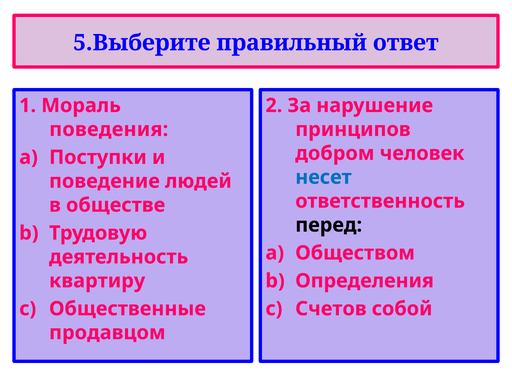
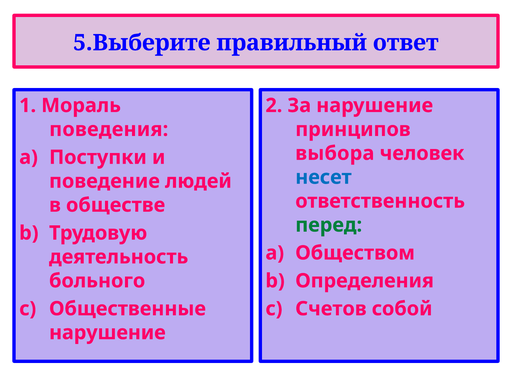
добром: добром -> выбора (335, 153)
перед colour: black -> green (329, 225)
квартиру: квартиру -> больного (97, 281)
продавцом: продавцом -> нарушение (107, 333)
